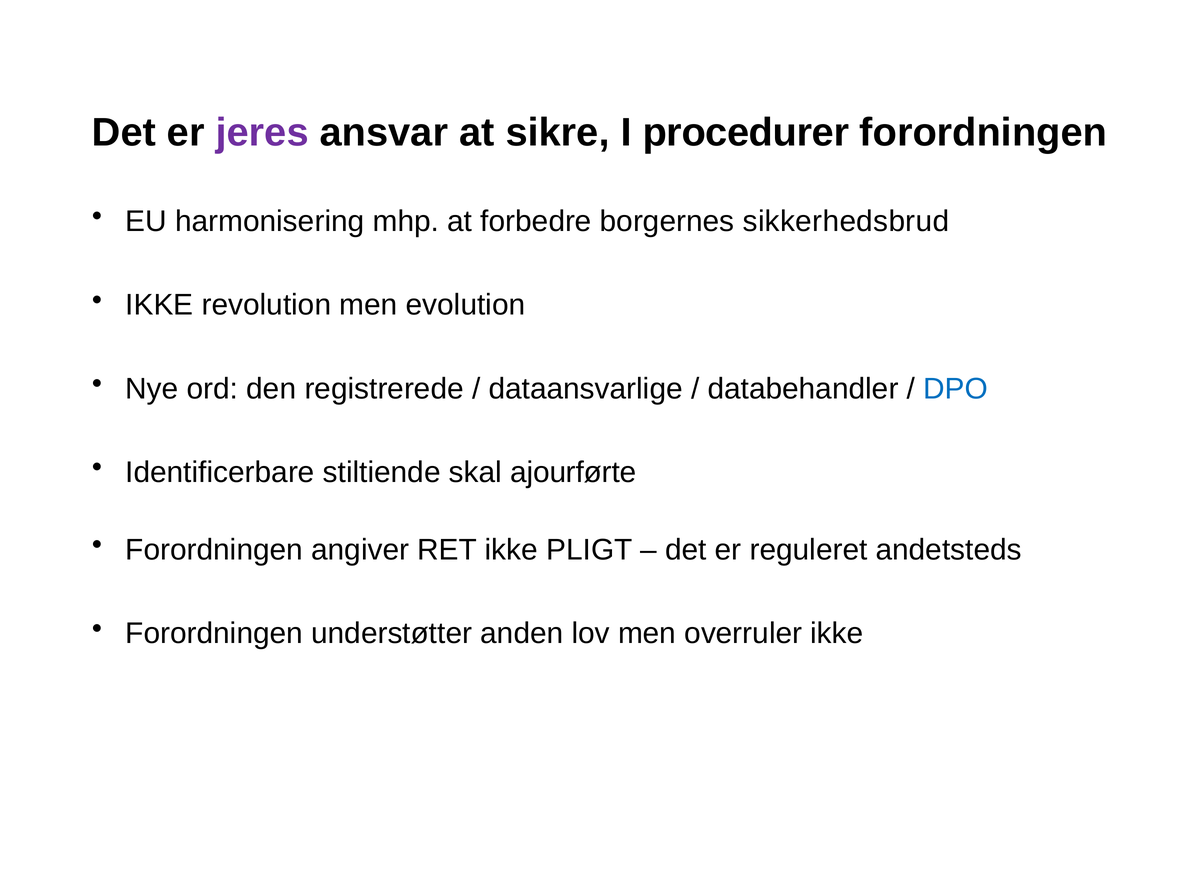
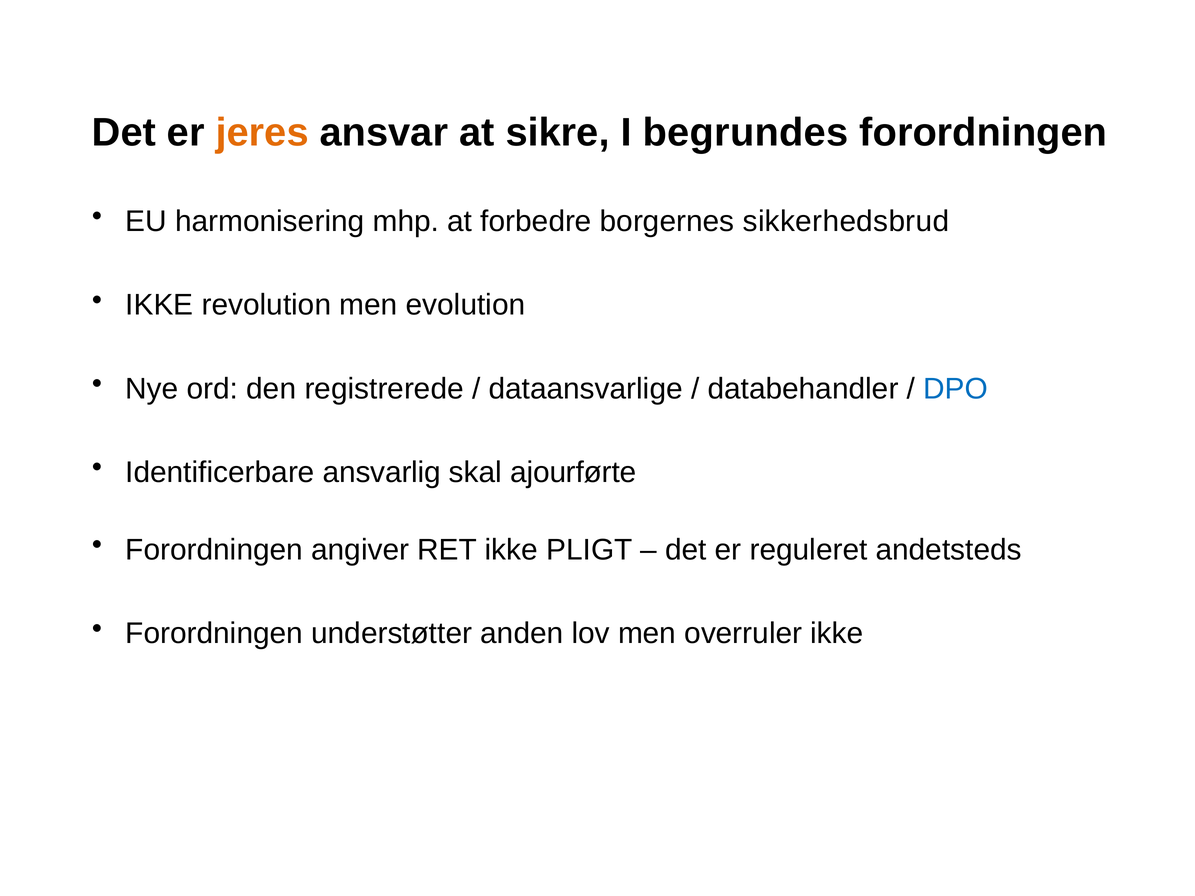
jeres colour: purple -> orange (262, 133)
procedurer: procedurer -> begrundes (746, 133)
stiltiende: stiltiende -> ansvarlig (382, 472)
